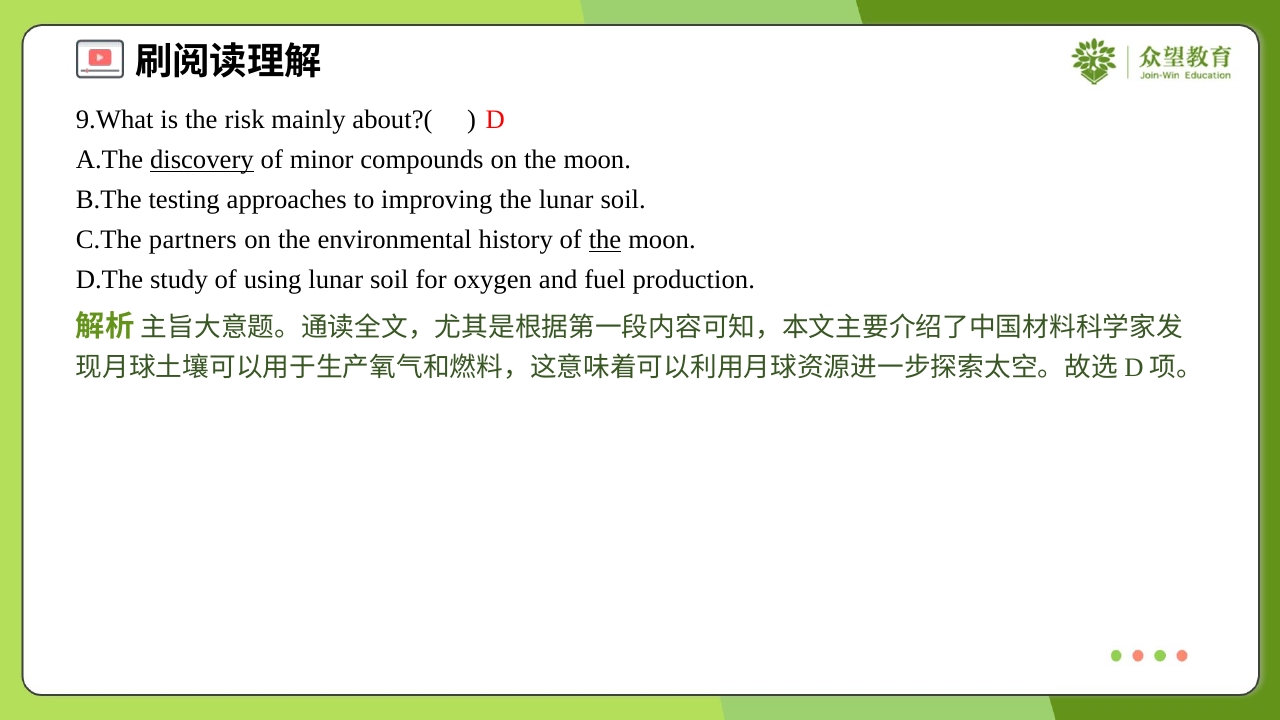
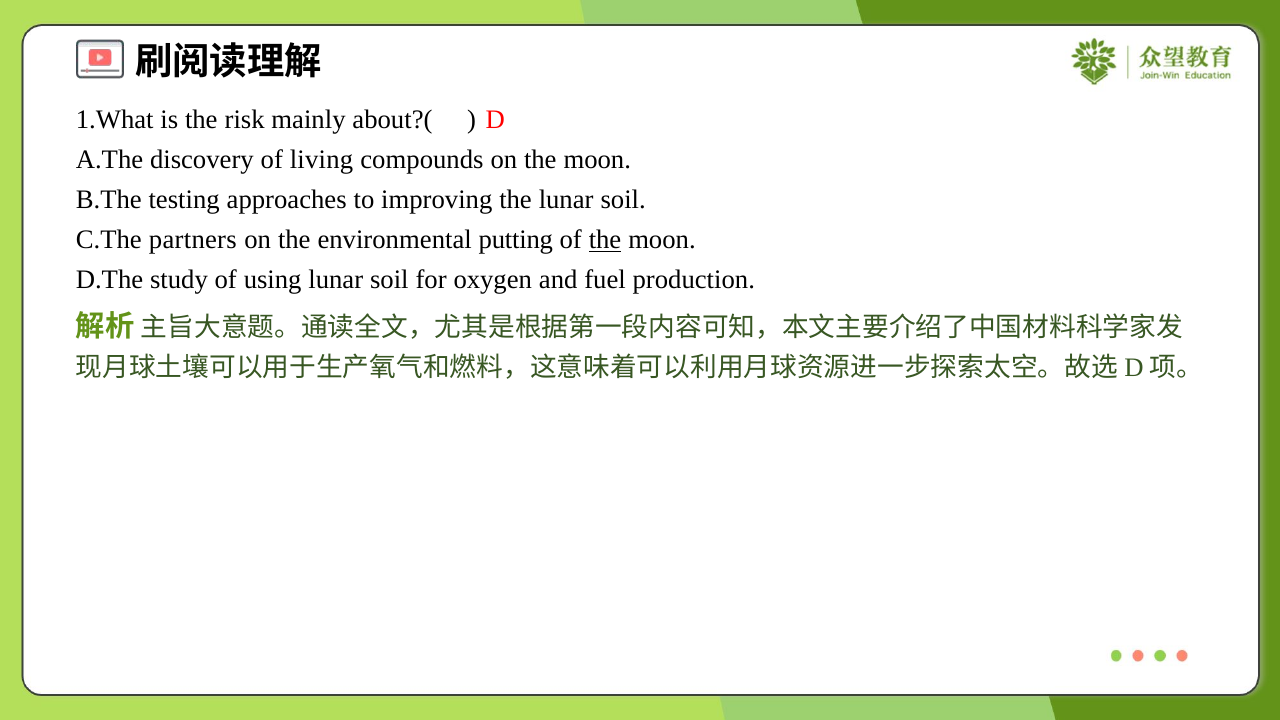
9.What: 9.What -> 1.What (115, 120)
discovery underline: present -> none (202, 160)
minor: minor -> living (322, 160)
history: history -> putting (516, 240)
